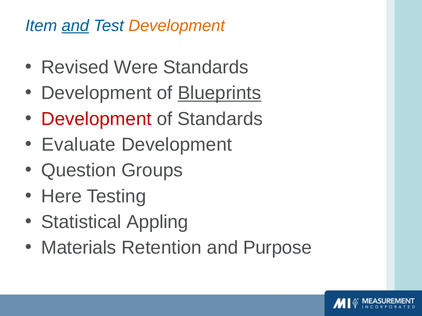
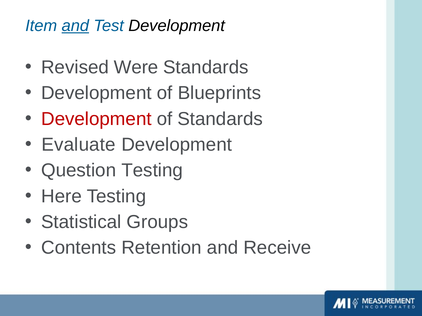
Development colour: orange -> black (177, 26)
Blueprints underline: present -> none (219, 93)
Question Groups: Groups -> Testing (152, 171)
Appling: Appling -> Groups (157, 222)
Materials: Materials -> Contents (79, 248)
Purpose: Purpose -> Receive (277, 248)
